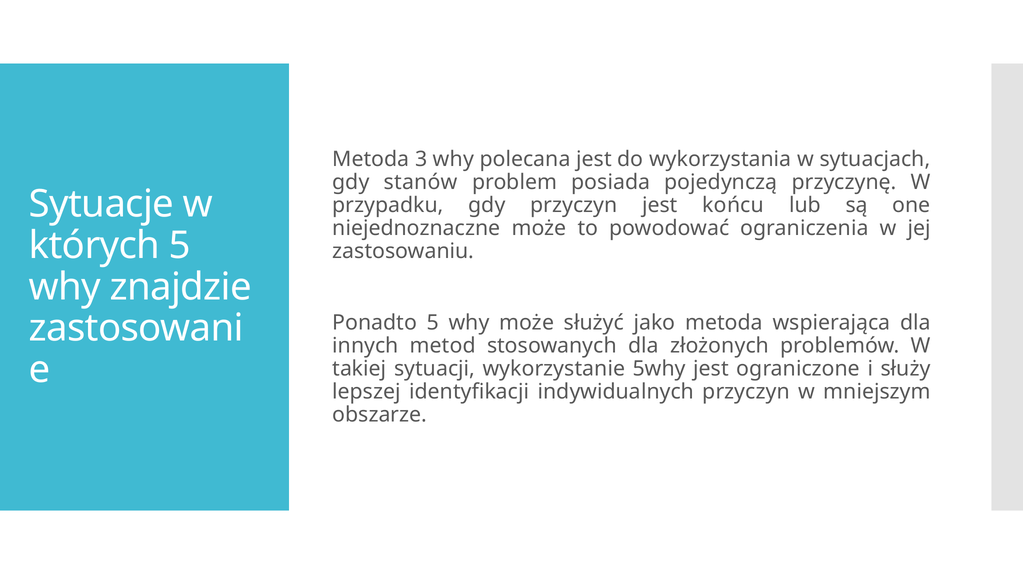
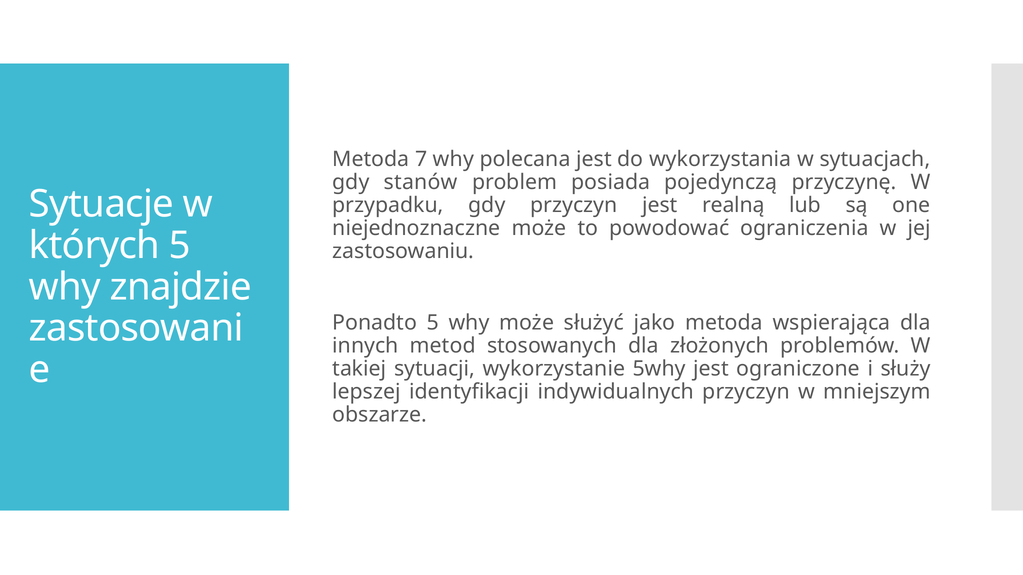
3: 3 -> 7 (421, 159)
końcu: końcu -> realną (733, 205)
